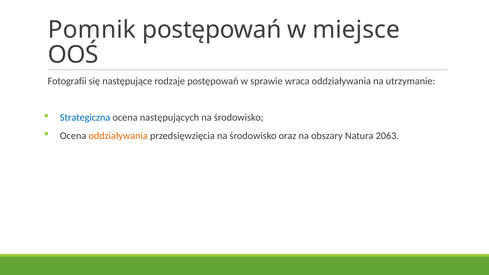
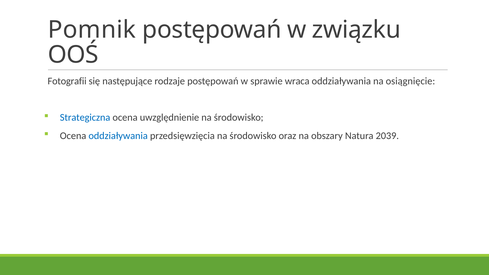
miejsce: miejsce -> związku (356, 30)
utrzymanie: utrzymanie -> osiągnięcie (410, 81)
następujących: następujących -> uwzględnienie (169, 118)
oddziaływania colour: orange -> blue (118, 136)
2063: 2063 -> 2039 (387, 136)
